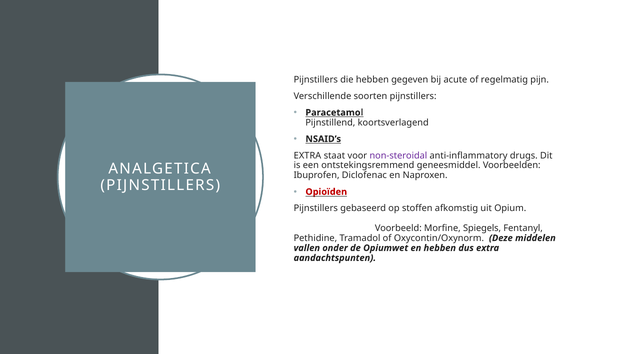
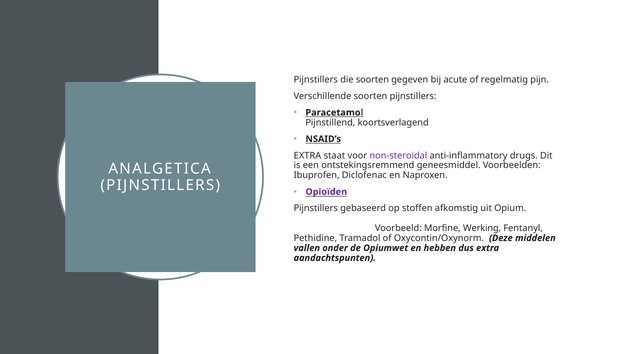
die hebben: hebben -> soorten (372, 80)
Opioïden colour: red -> purple (326, 192)
Spiegels: Spiegels -> Werking (482, 228)
